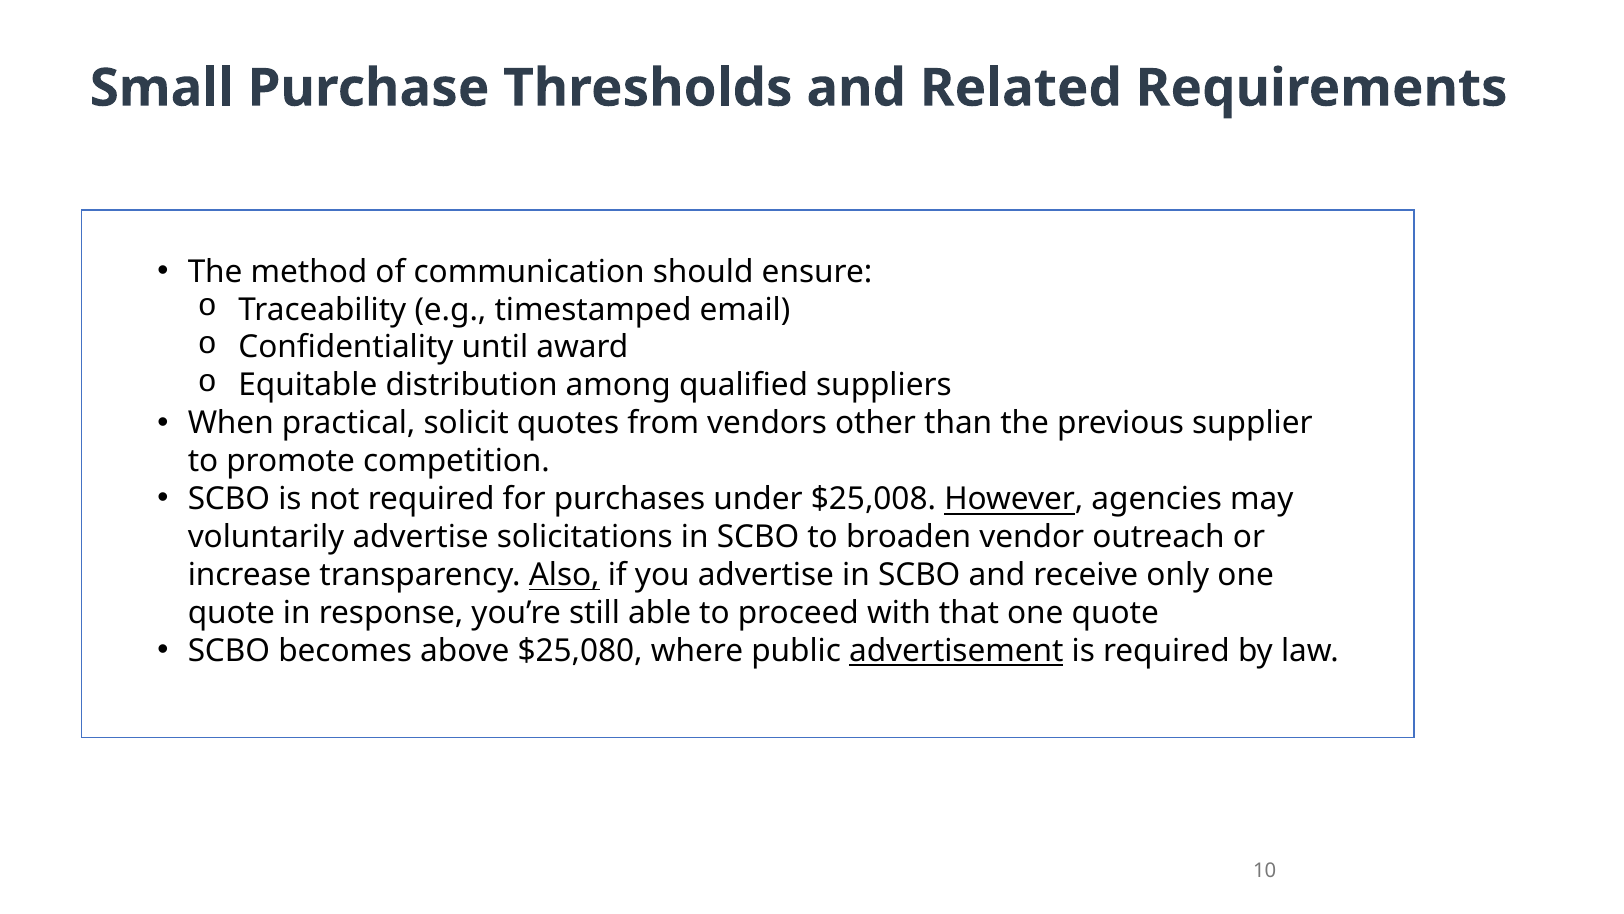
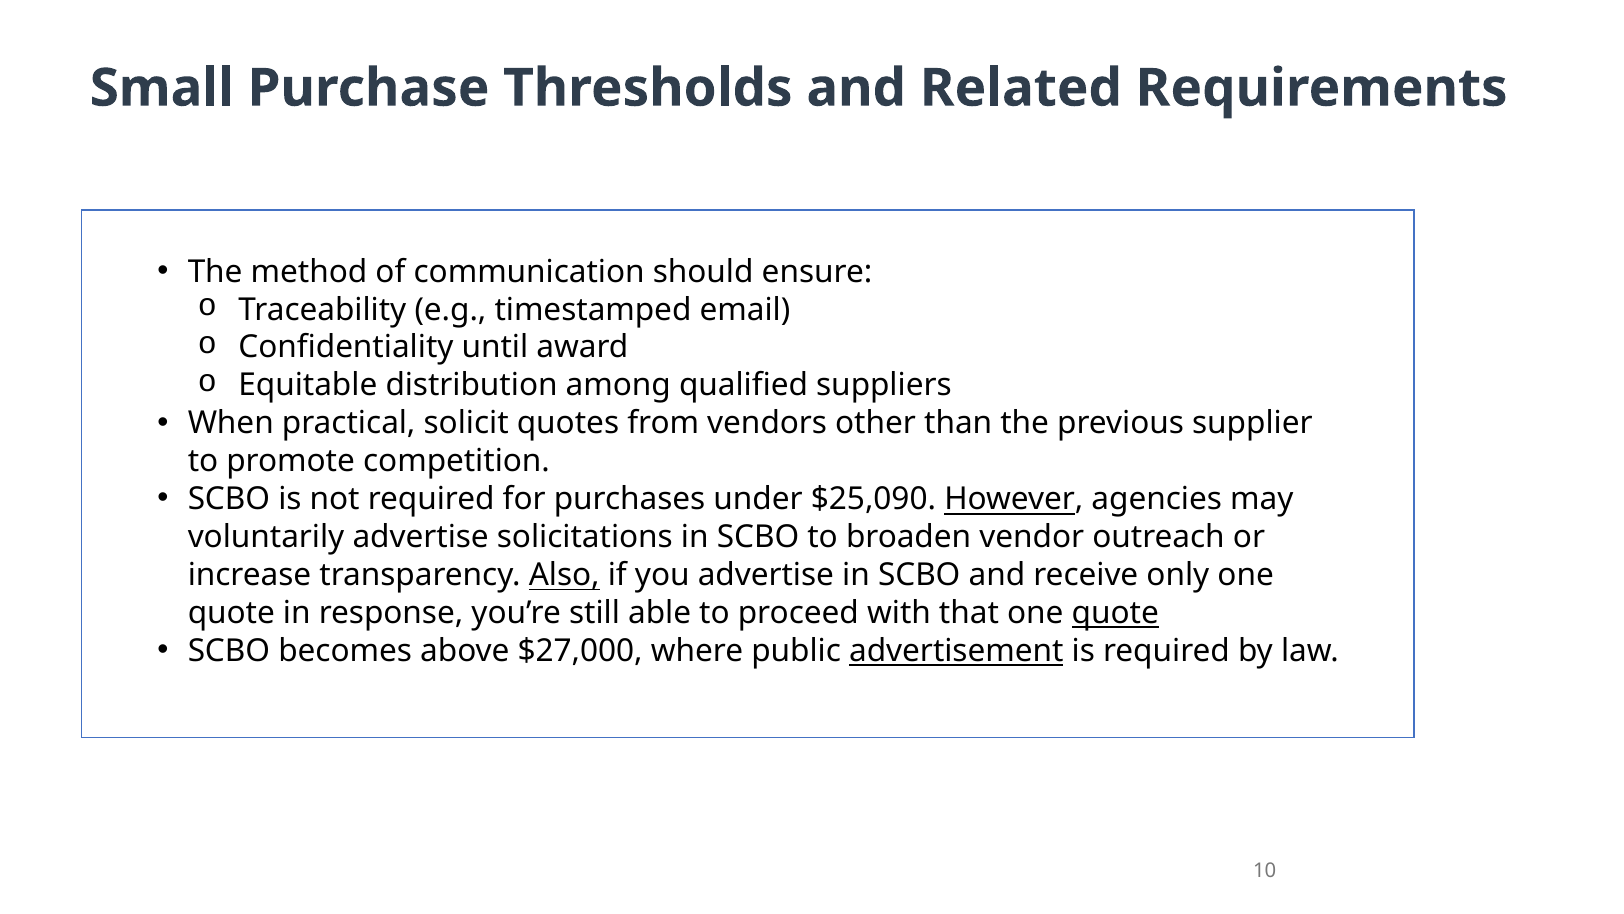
$25,008: $25,008 -> $25,090 (873, 499)
quote underline: none -> present (1115, 613)
$25,080: $25,080 -> $27,000 (580, 651)
